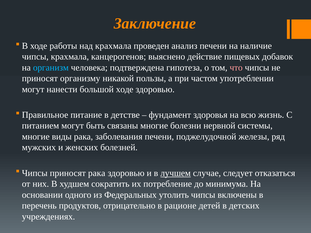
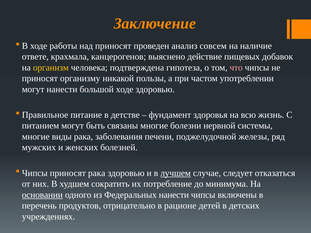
над крахмала: крахмала -> приносят (113, 46)
анализ печени: печени -> совсем (213, 46)
чипсы: чипсы -> ответе (35, 57)
организм colour: light blue -> yellow (51, 68)
основании underline: none -> present (42, 195)
Федеральных утолить: утолить -> нанести (174, 195)
